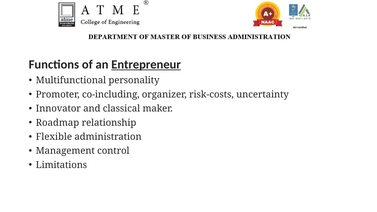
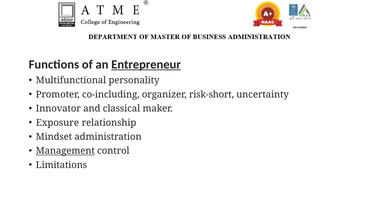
risk-costs: risk-costs -> risk-short (212, 95)
Roadmap: Roadmap -> Exposure (57, 123)
Flexible: Flexible -> Mindset (54, 137)
Management underline: none -> present (65, 151)
